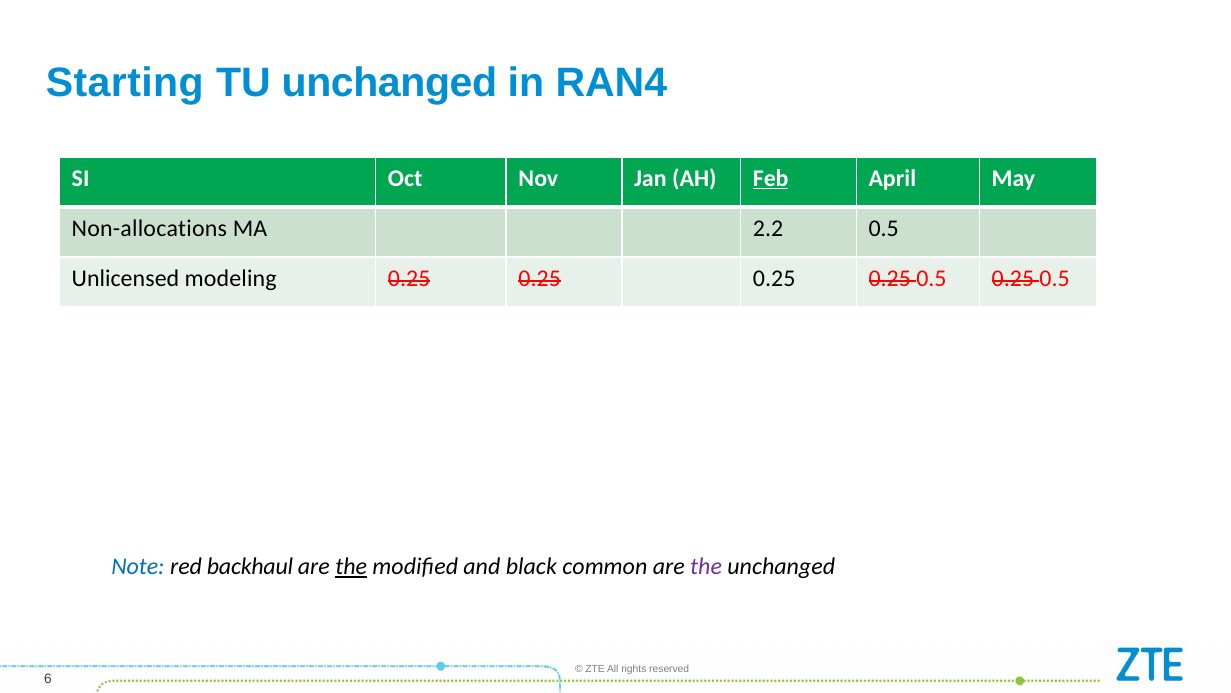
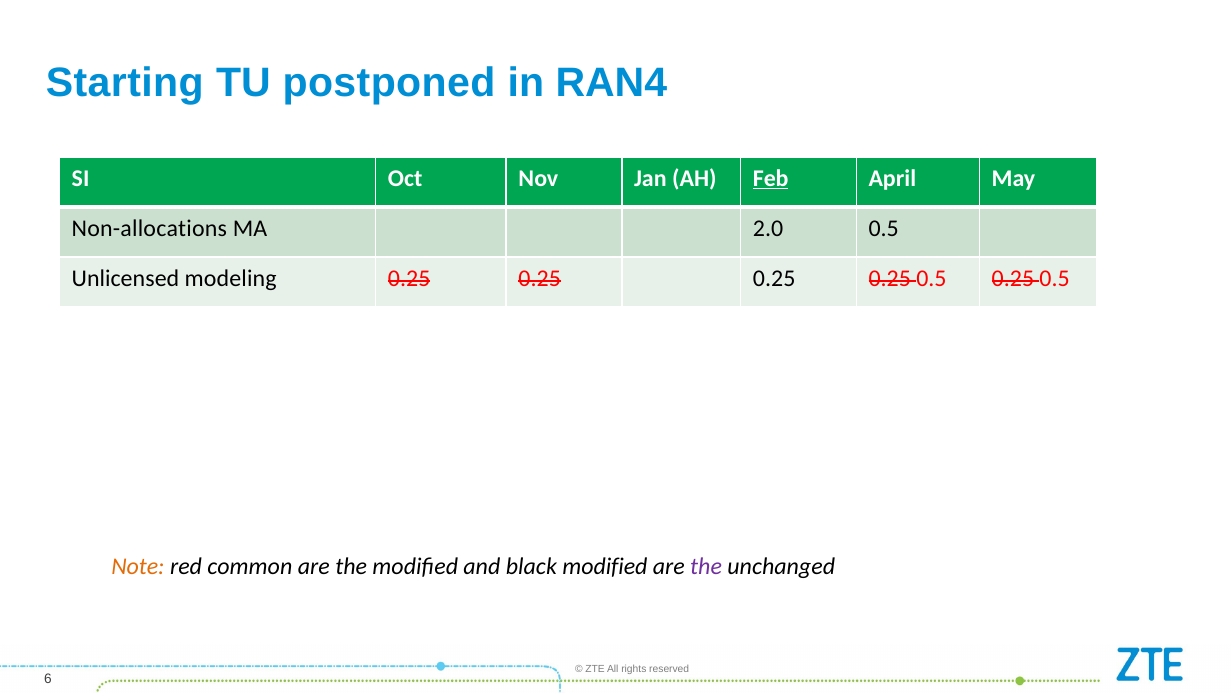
TU unchanged: unchanged -> postponed (389, 83)
2.2: 2.2 -> 2.0 (768, 228)
Note colour: blue -> orange (138, 566)
backhaul: backhaul -> common (250, 566)
the underline: present -> none (351, 566)
black common: common -> modified (605, 566)
